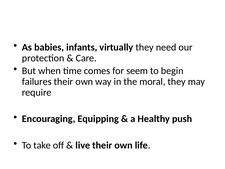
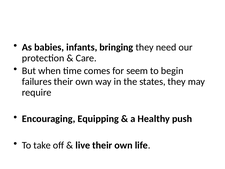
virtually: virtually -> bringing (116, 47)
moral: moral -> states (152, 81)
